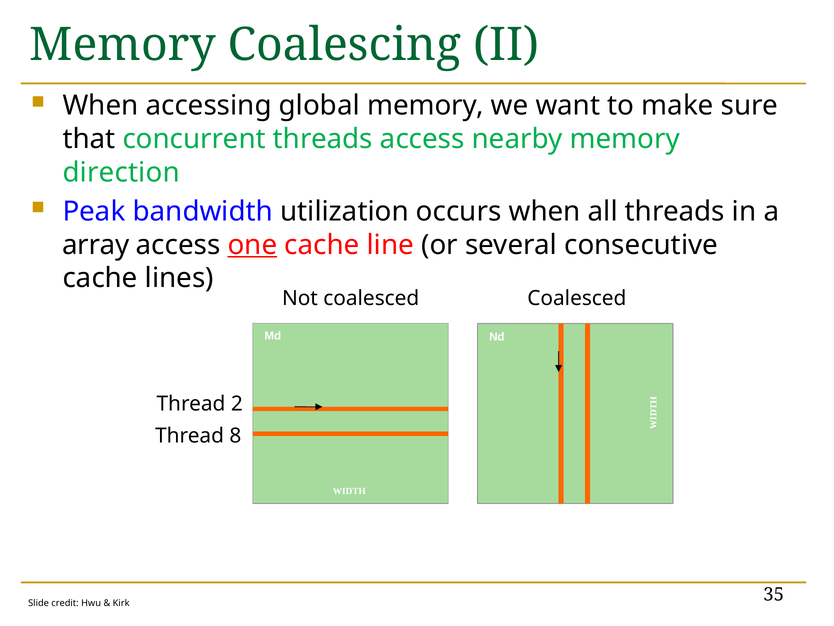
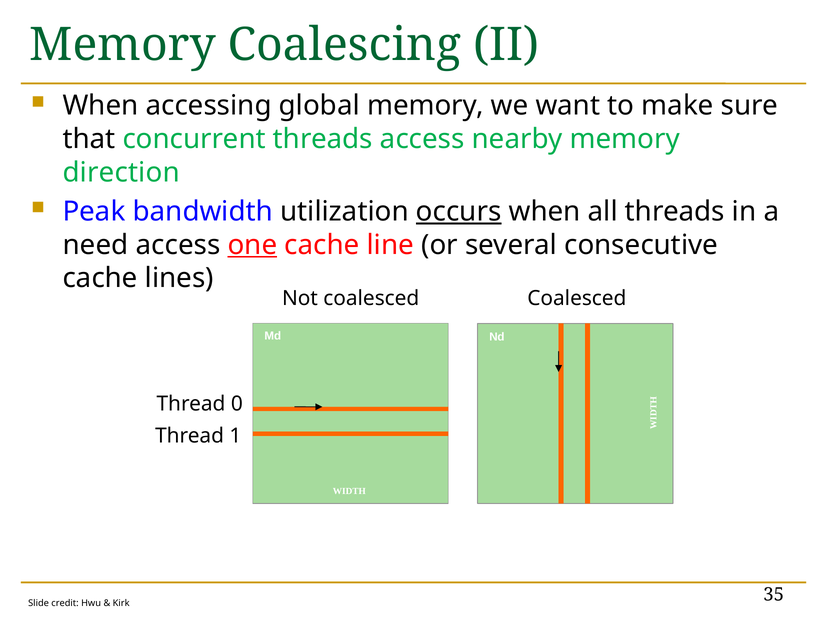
occurs underline: none -> present (459, 211)
array: array -> need (96, 245)
2: 2 -> 0 (237, 404)
8: 8 -> 1 (235, 435)
